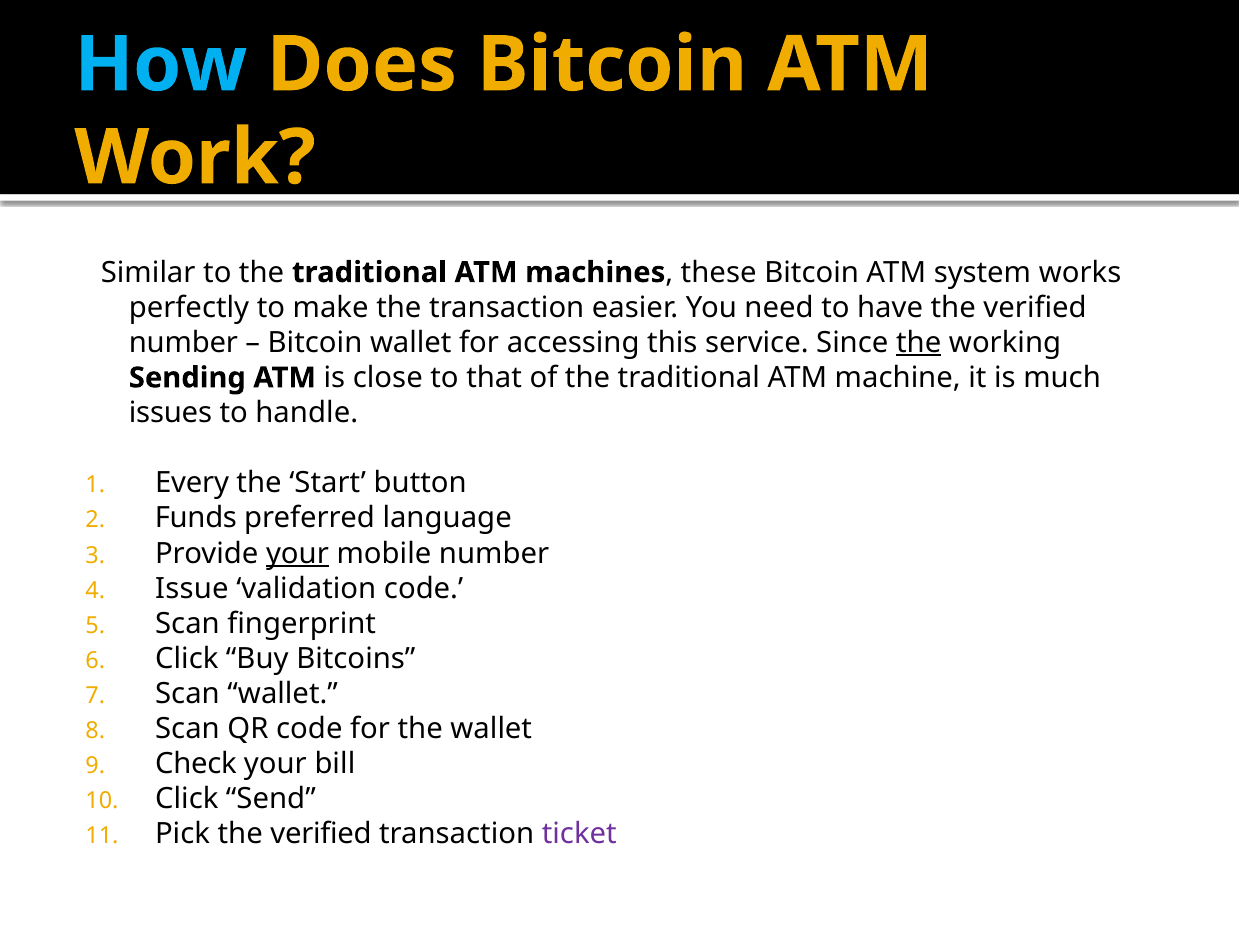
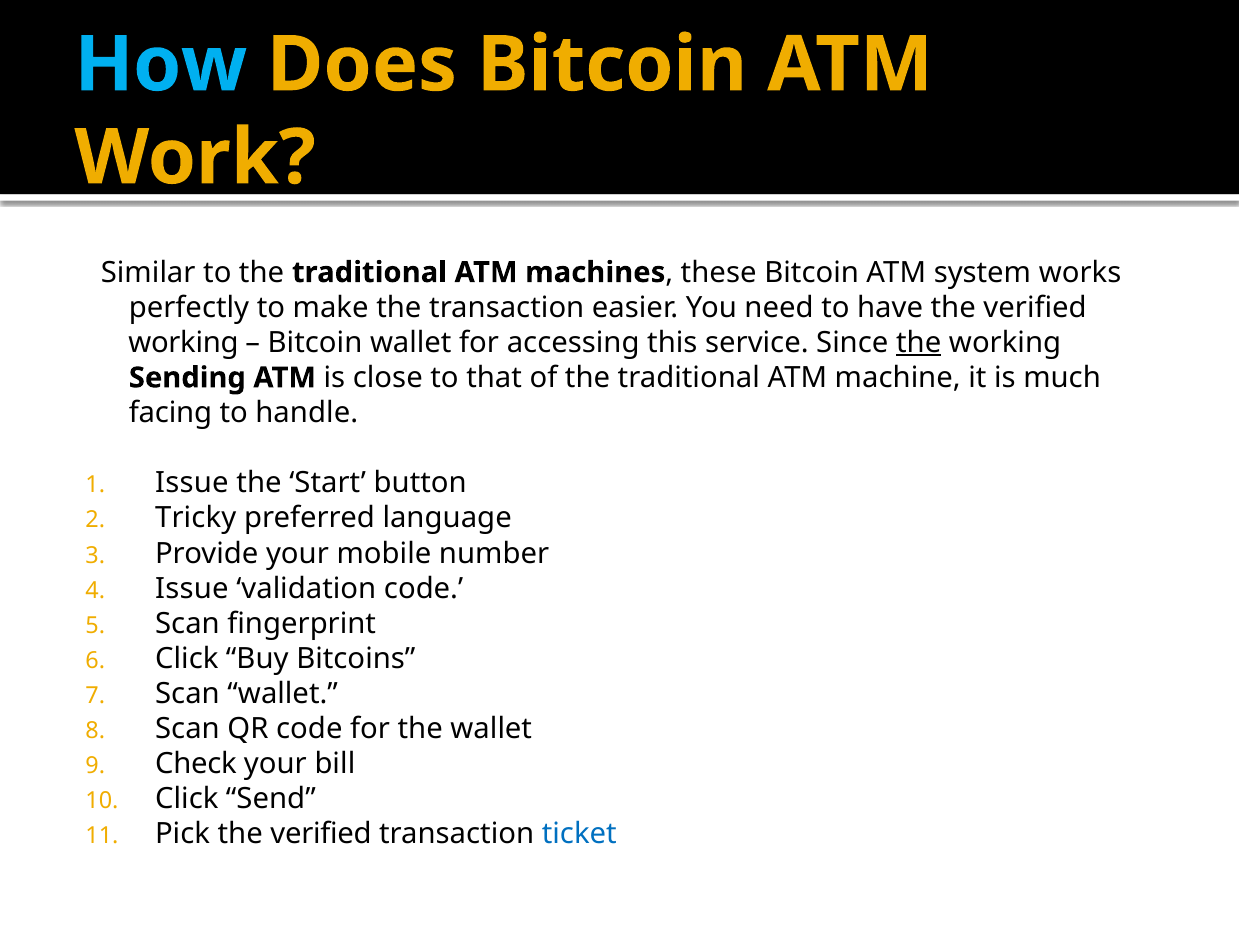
number: number -> working (183, 343)
issues: issues -> facing (170, 413)
Every: Every -> Issue (192, 483)
Funds: Funds -> Tricky (196, 518)
your underline: present -> none (297, 554)
ticket colour: purple -> blue (579, 834)
